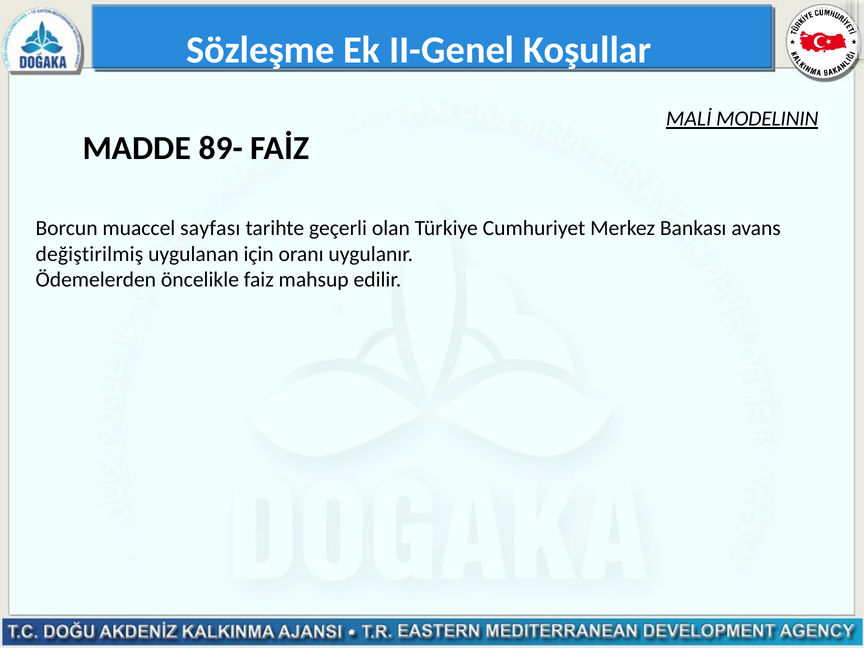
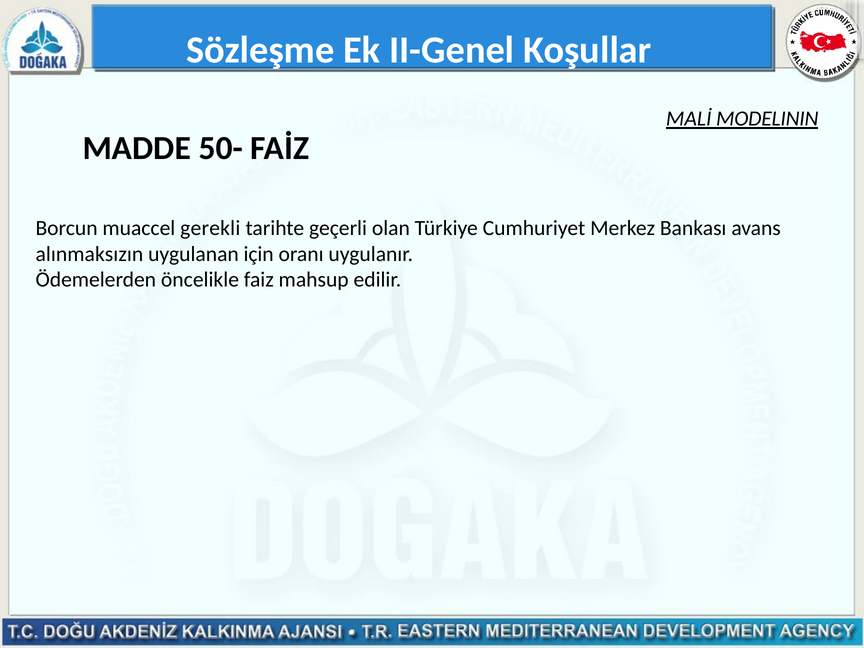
89-: 89- -> 50- (221, 148)
sayfası: sayfası -> gerekli (210, 228)
değiştirilmiş: değiştirilmiş -> alınmaksızın (89, 254)
